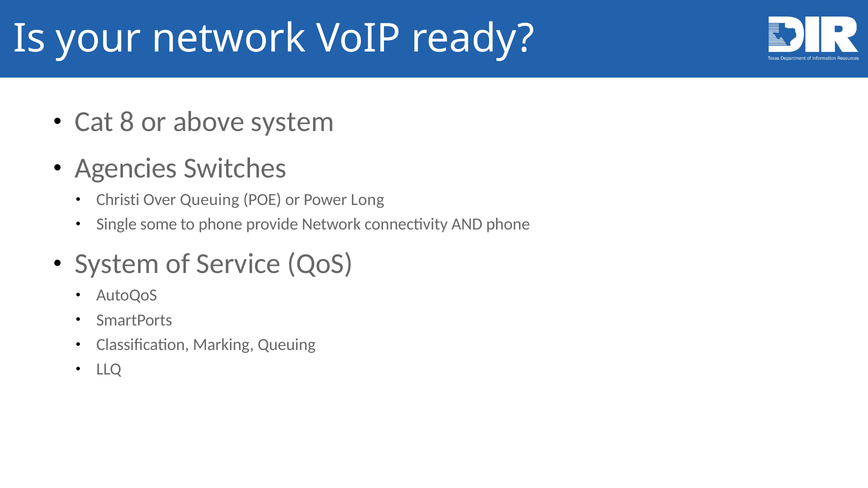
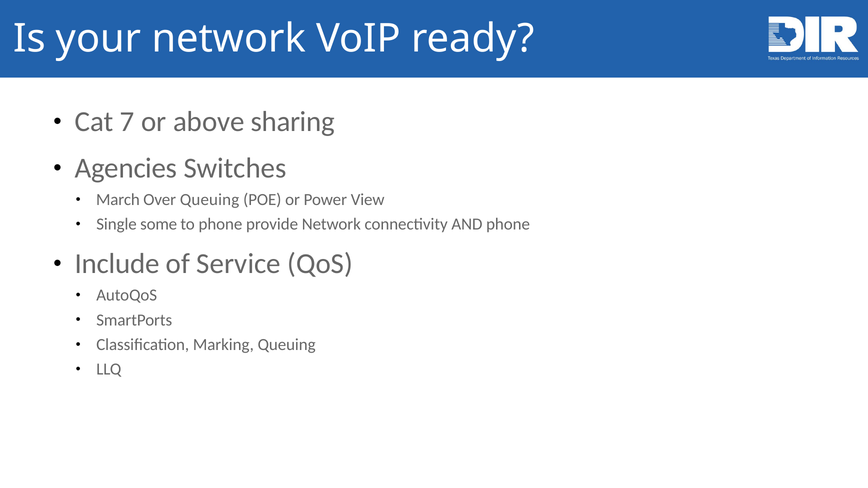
8: 8 -> 7 (127, 122)
above system: system -> sharing (293, 122)
Christi: Christi -> March (118, 200)
Long: Long -> View (368, 200)
System: System -> Include (117, 264)
